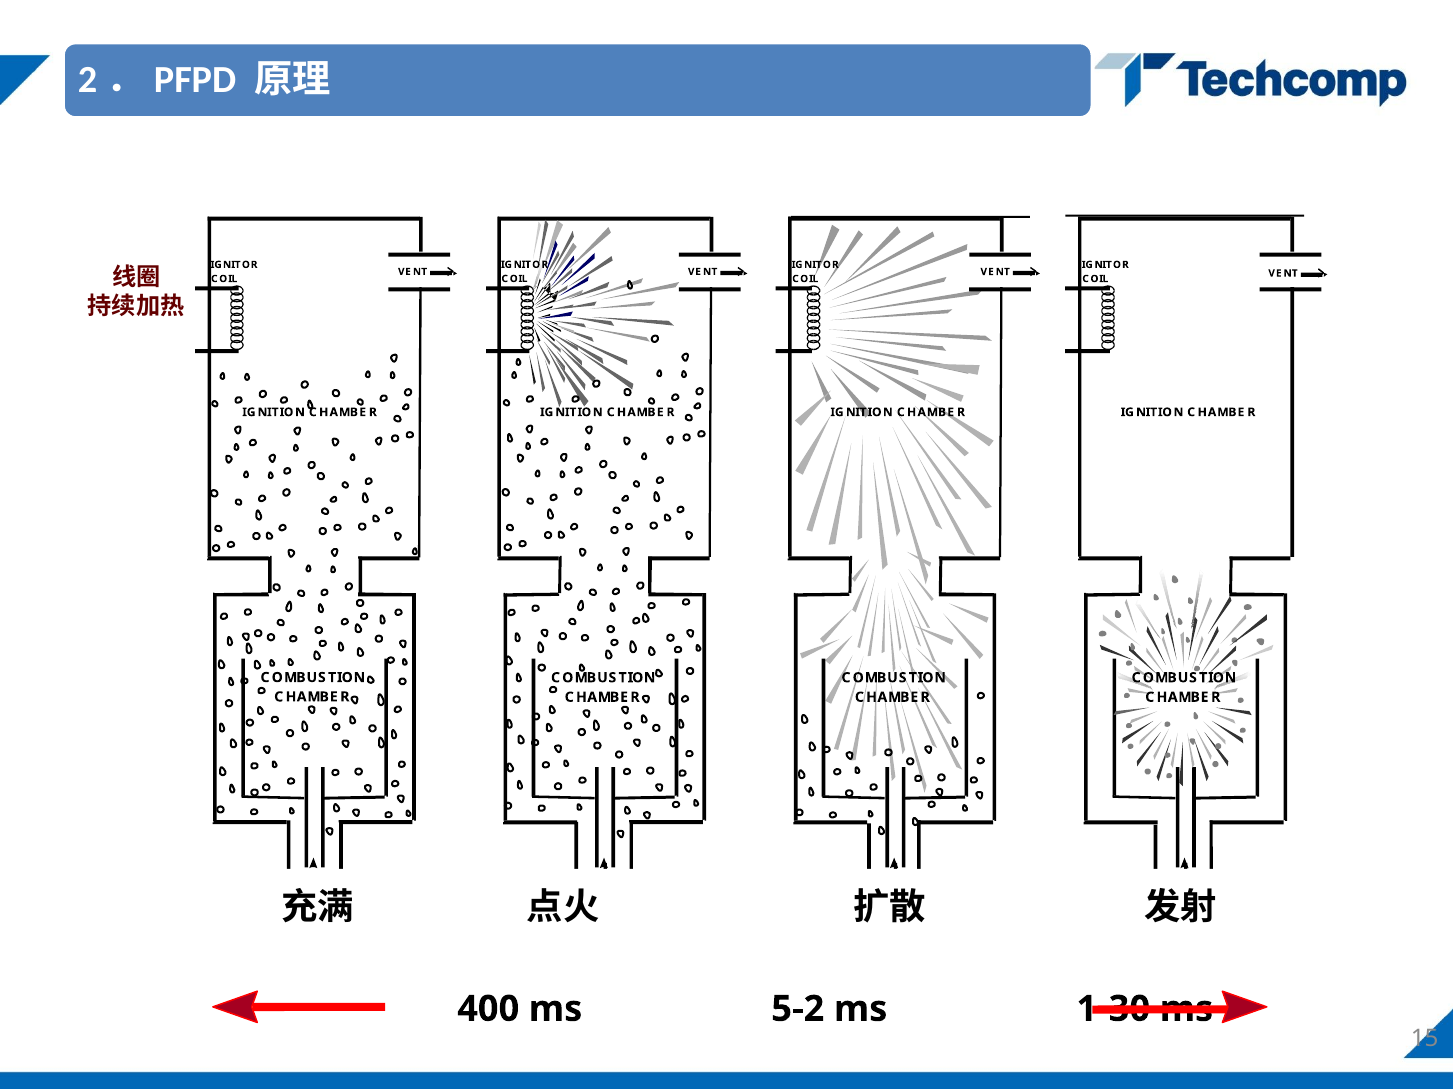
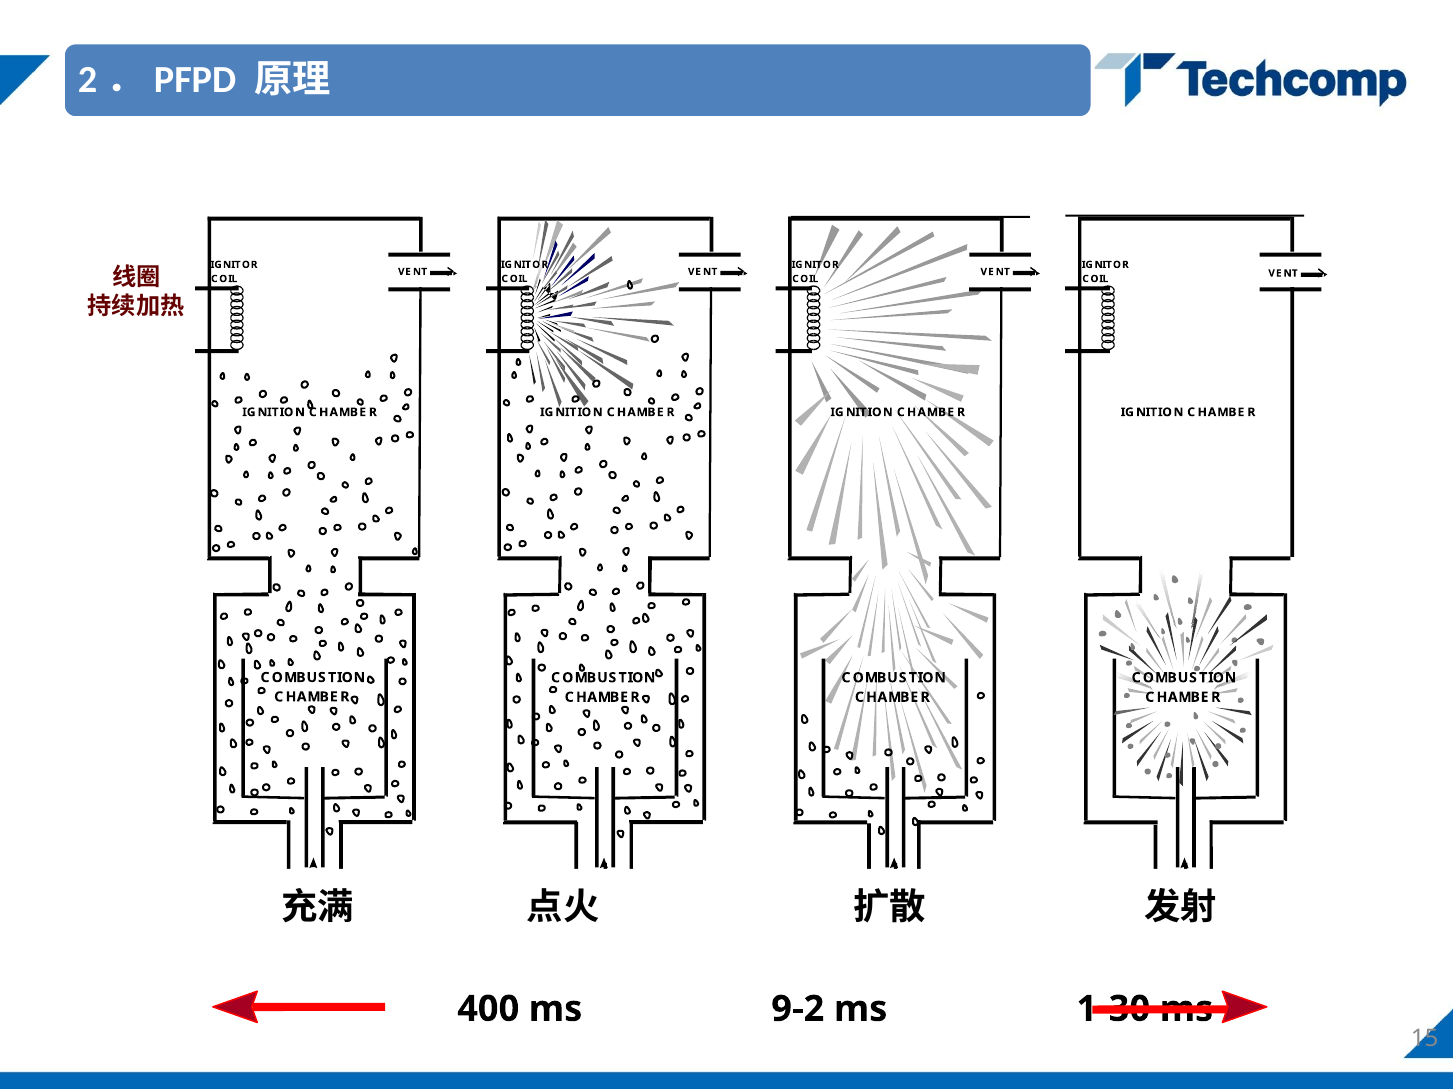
5-2: 5-2 -> 9-2 (798, 1010)
